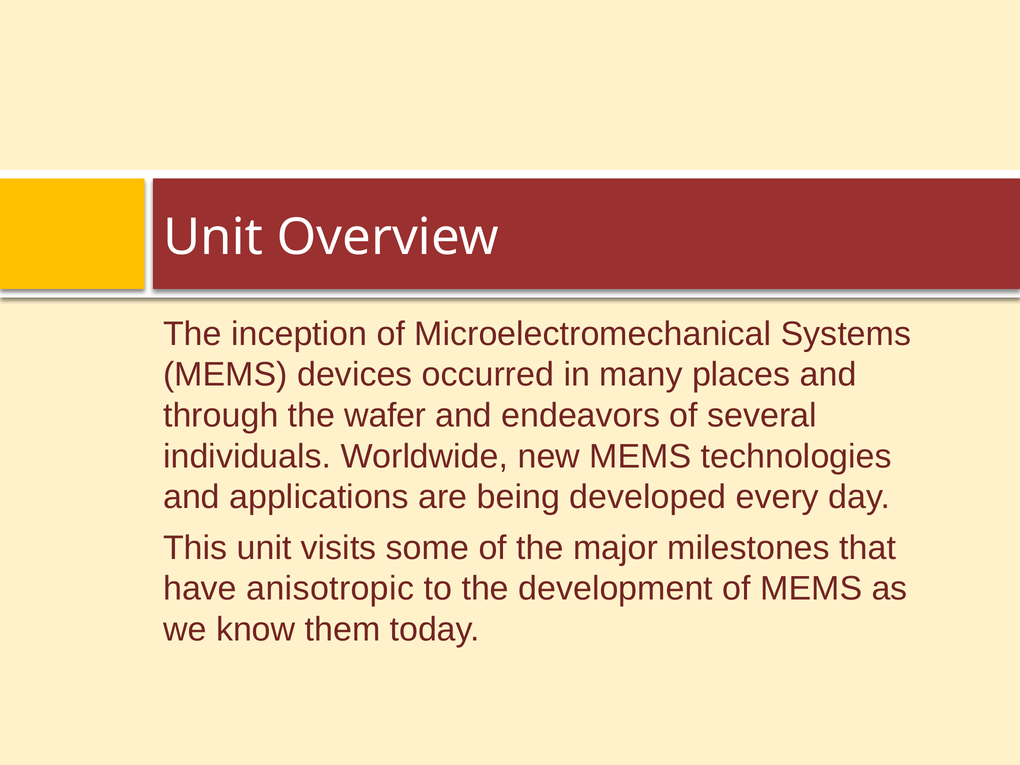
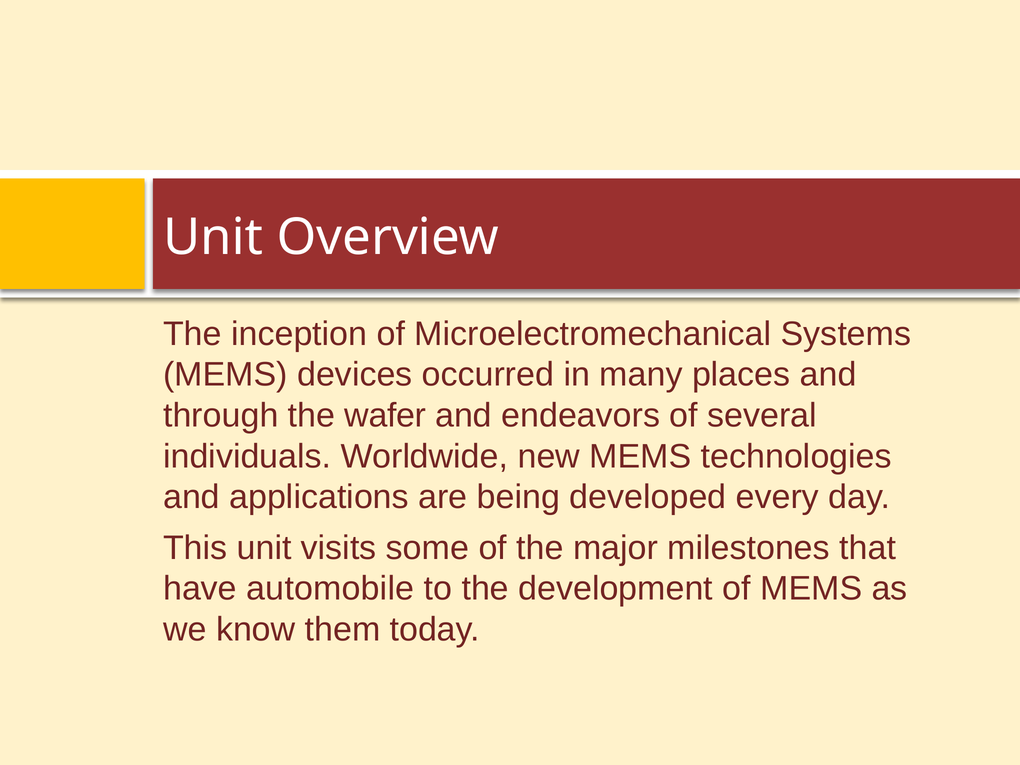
anisotropic: anisotropic -> automobile (330, 589)
